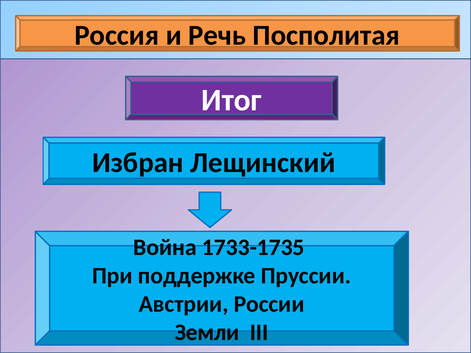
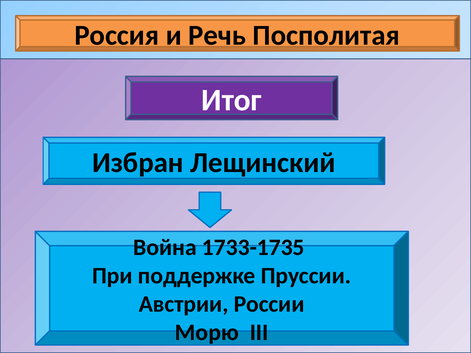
Земли: Земли -> Морю (207, 332)
